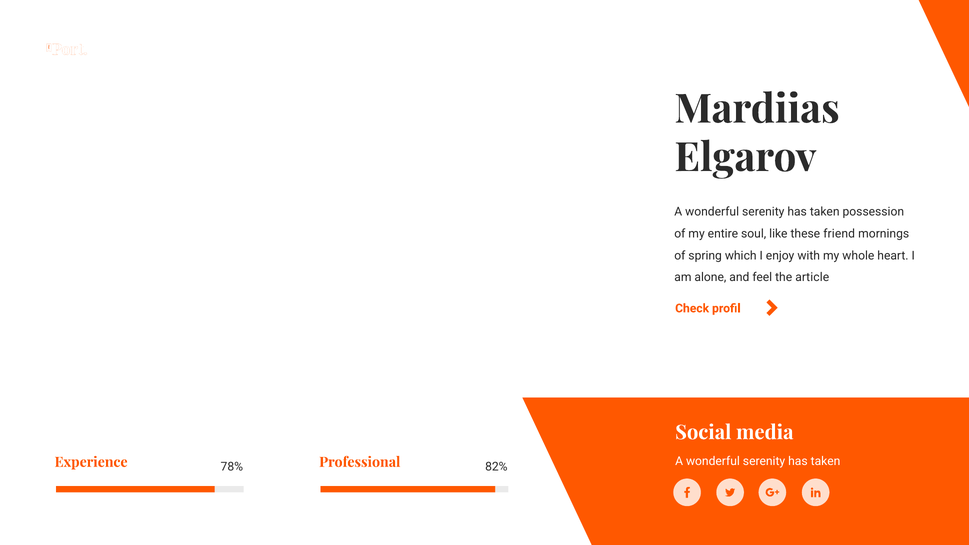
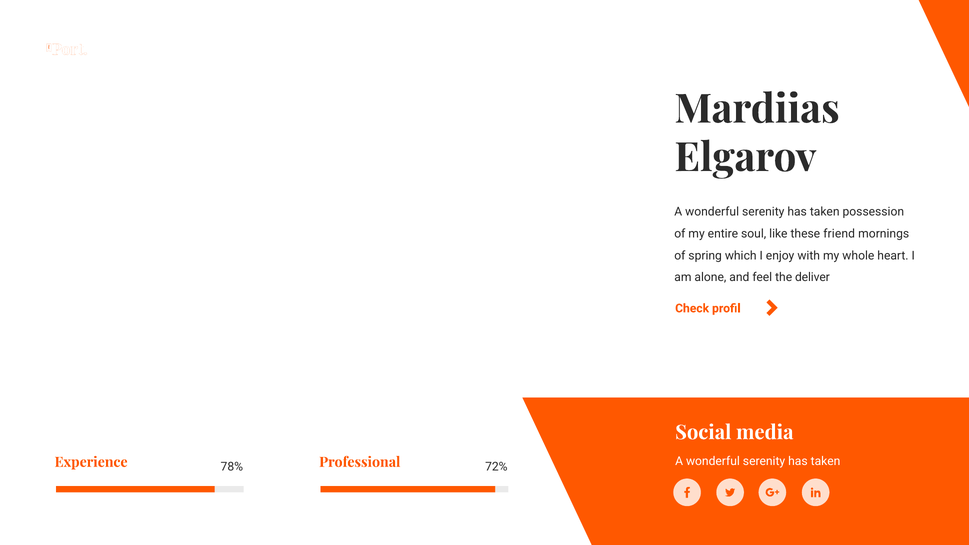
article: article -> deliver (812, 277)
82%: 82% -> 72% (496, 467)
